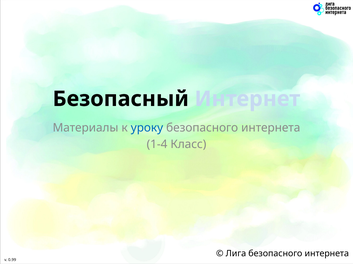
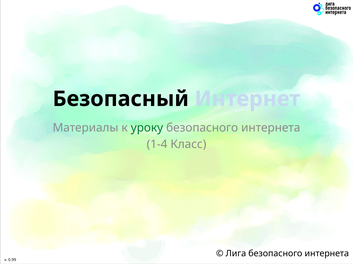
уроку colour: blue -> green (147, 128)
